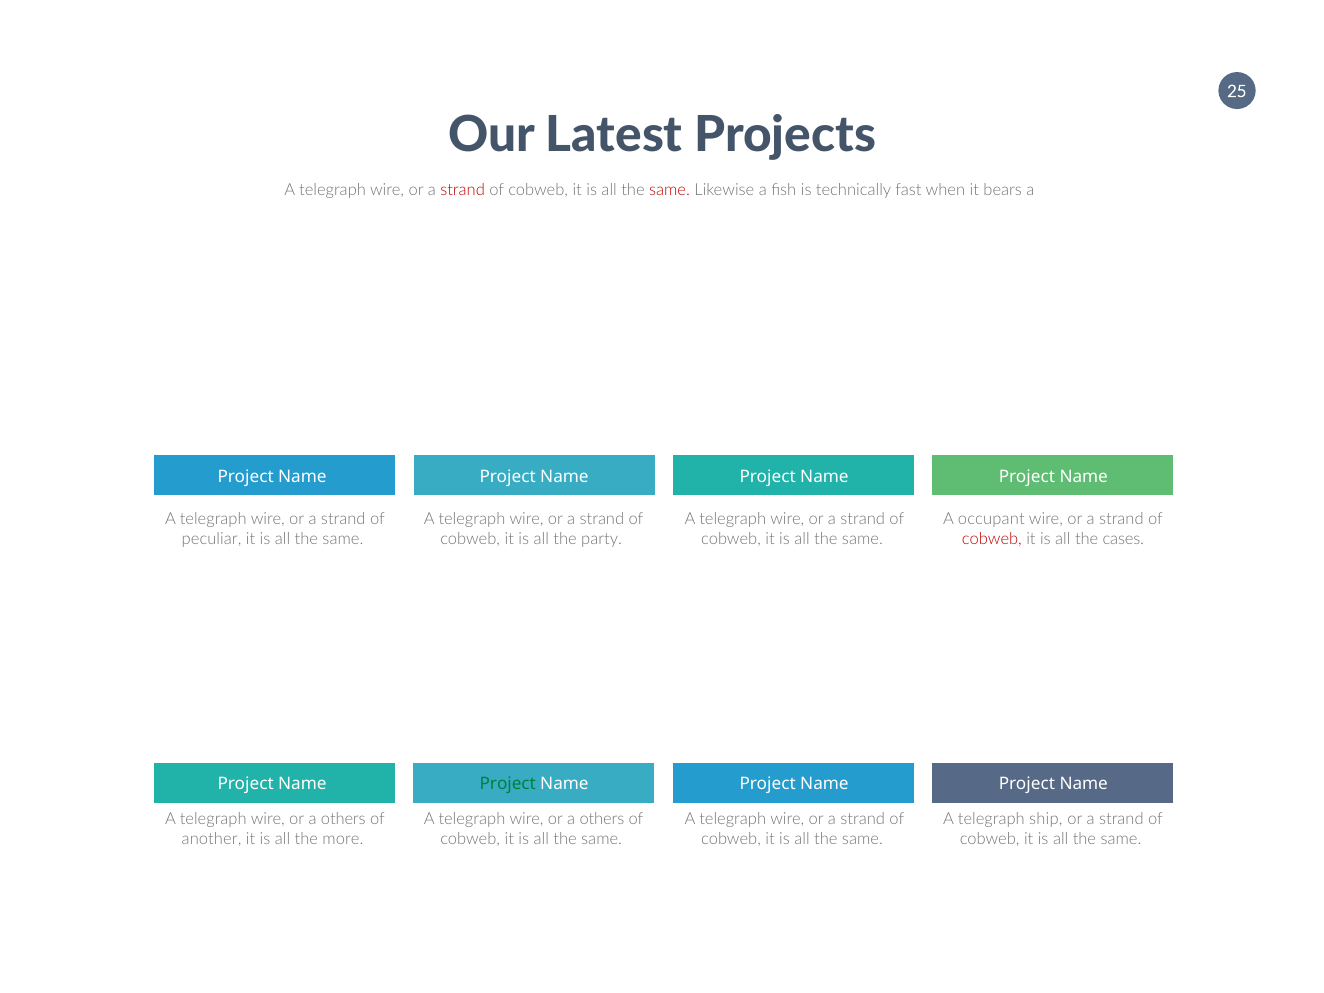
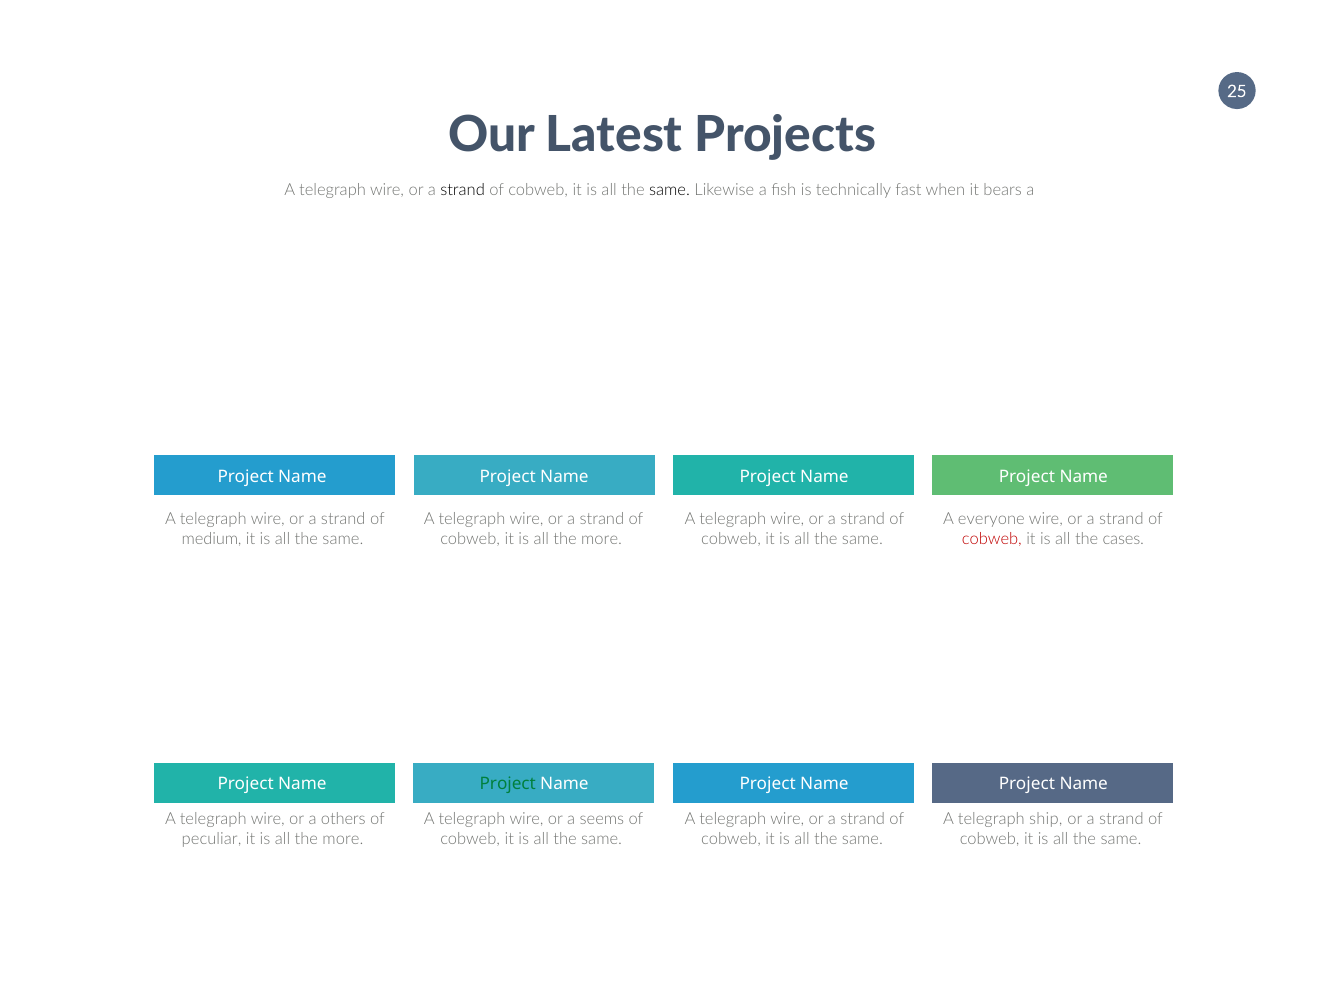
strand colour: red -> black (463, 190)
same colour: red -> black (670, 190)
occupant: occupant -> everyone (991, 519)
peculiar: peculiar -> medium (212, 539)
party: party -> more (602, 539)
others: others -> seems (602, 819)
another: another -> peculiar (212, 839)
